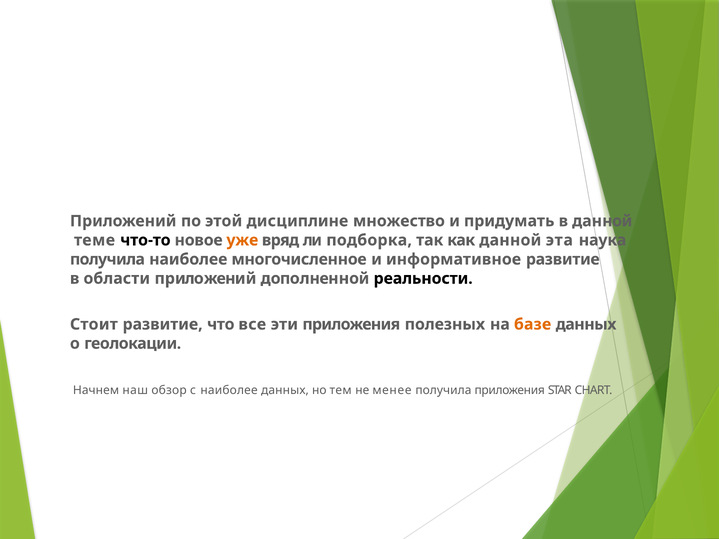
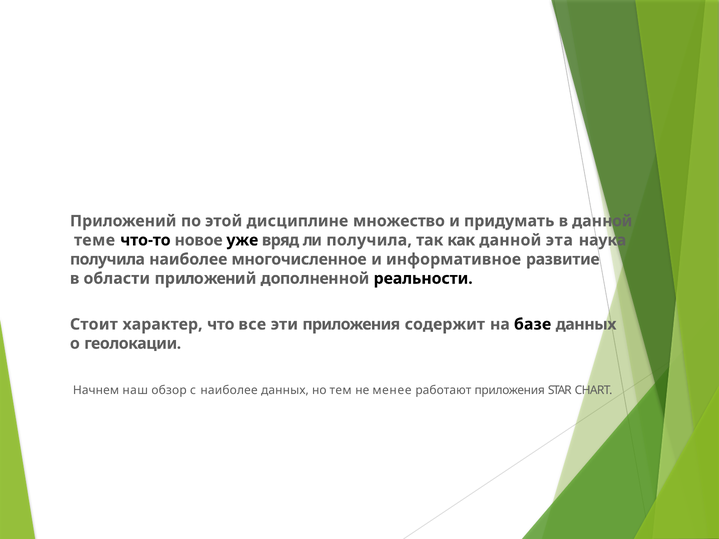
уже colour: orange -> black (242, 240)
ли подборка: подборка -> получила (369, 240)
Стоит развитие: развитие -> характер (163, 324)
полезных: полезных -> содержит (445, 324)
базе colour: orange -> black (533, 324)
менее получила: получила -> работают (443, 390)
